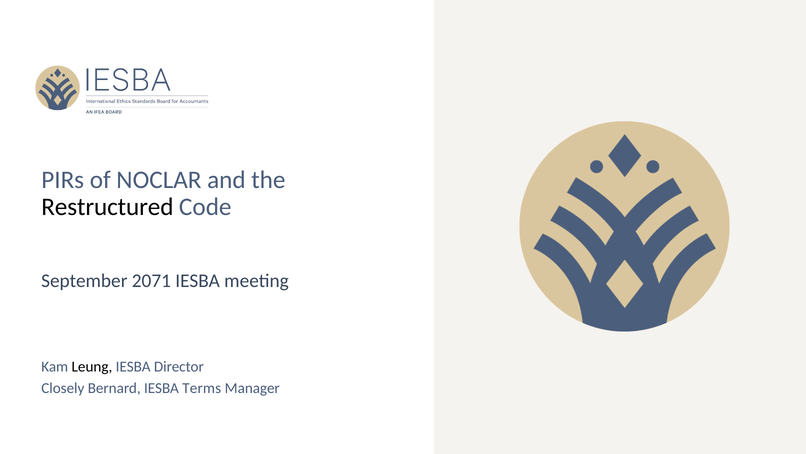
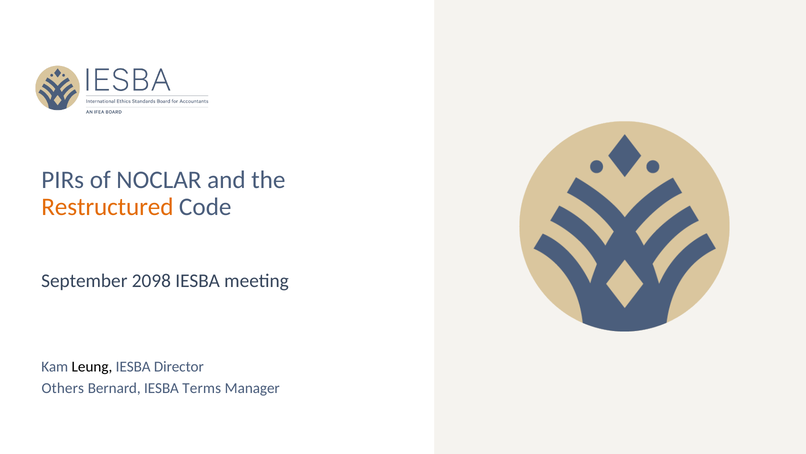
Restructured colour: black -> orange (107, 207)
2071: 2071 -> 2098 (151, 280)
Closely: Closely -> Others (63, 387)
